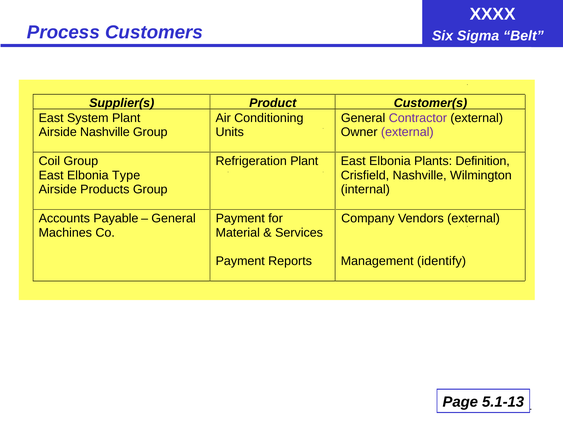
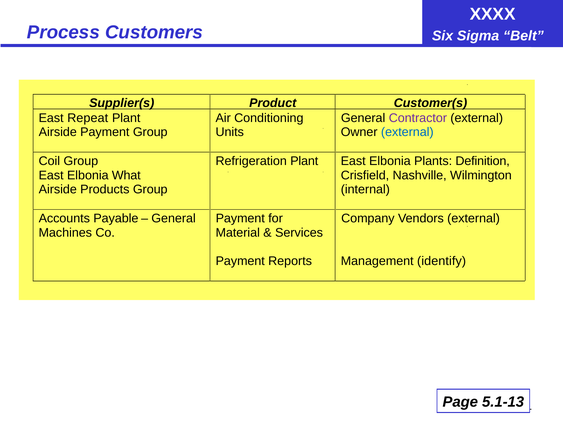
System: System -> Repeat (88, 118)
Airside Nashville: Nashville -> Payment (105, 132)
external colour: purple -> blue (407, 132)
Type: Type -> What (126, 175)
